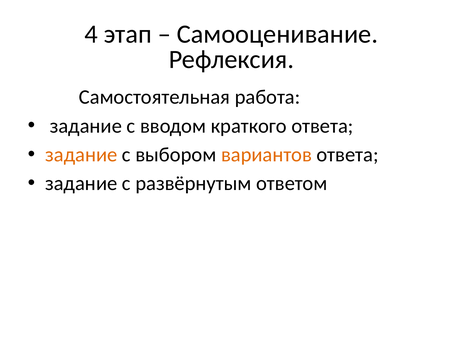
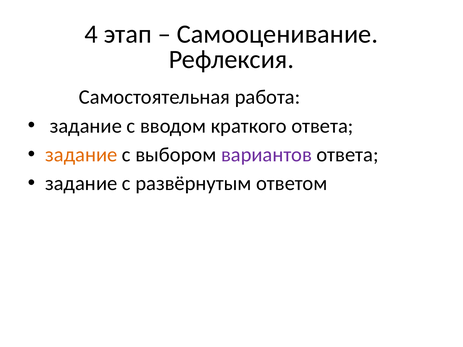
вариантов colour: orange -> purple (266, 155)
